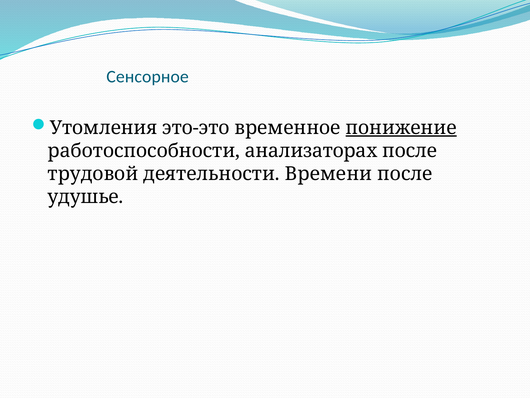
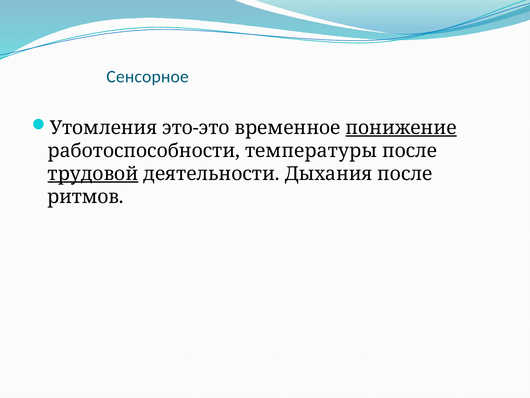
анализаторах: анализаторах -> температуры (311, 151)
трудовой underline: none -> present (93, 174)
Времени: Времени -> Дыхания (329, 174)
удушье: удушье -> ритмов (85, 196)
